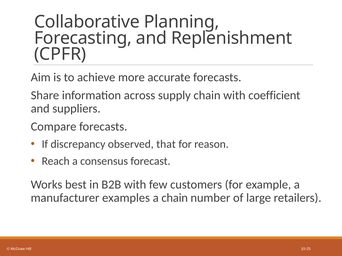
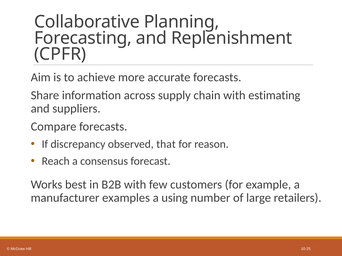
coefficient: coefficient -> estimating (274, 95)
a chain: chain -> using (175, 198)
